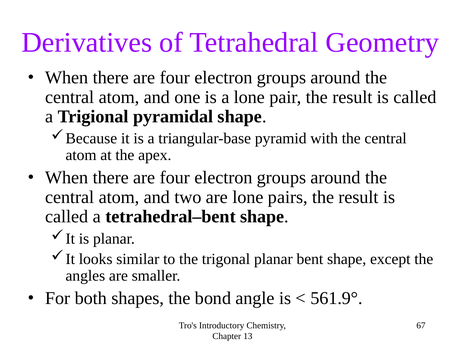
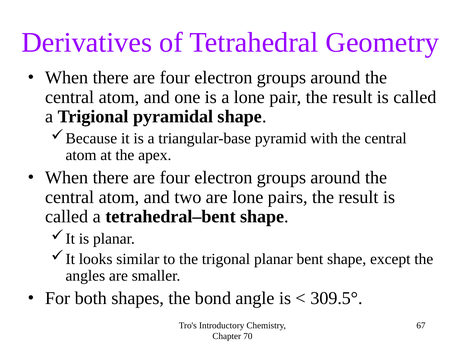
561.9°: 561.9° -> 309.5° (337, 299)
13: 13 -> 70 (248, 337)
